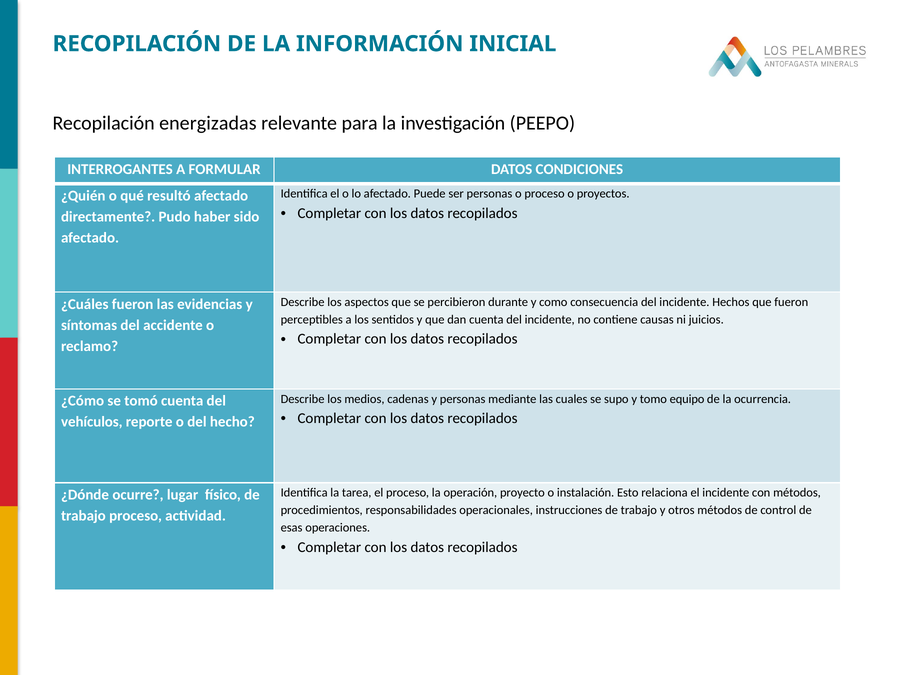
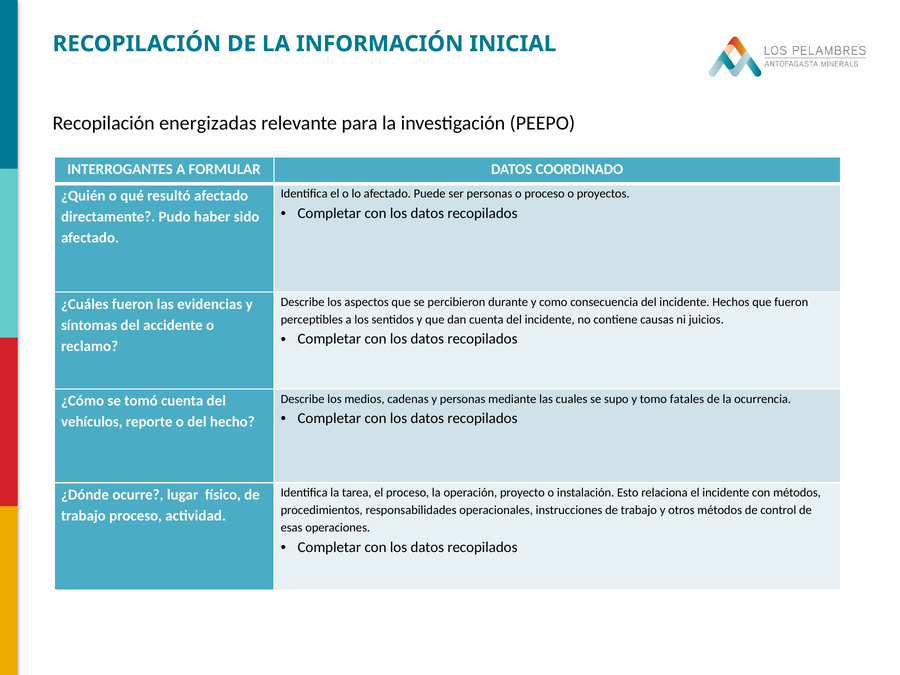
CONDICIONES: CONDICIONES -> COORDINADO (579, 169)
equipo: equipo -> fatales (687, 399)
